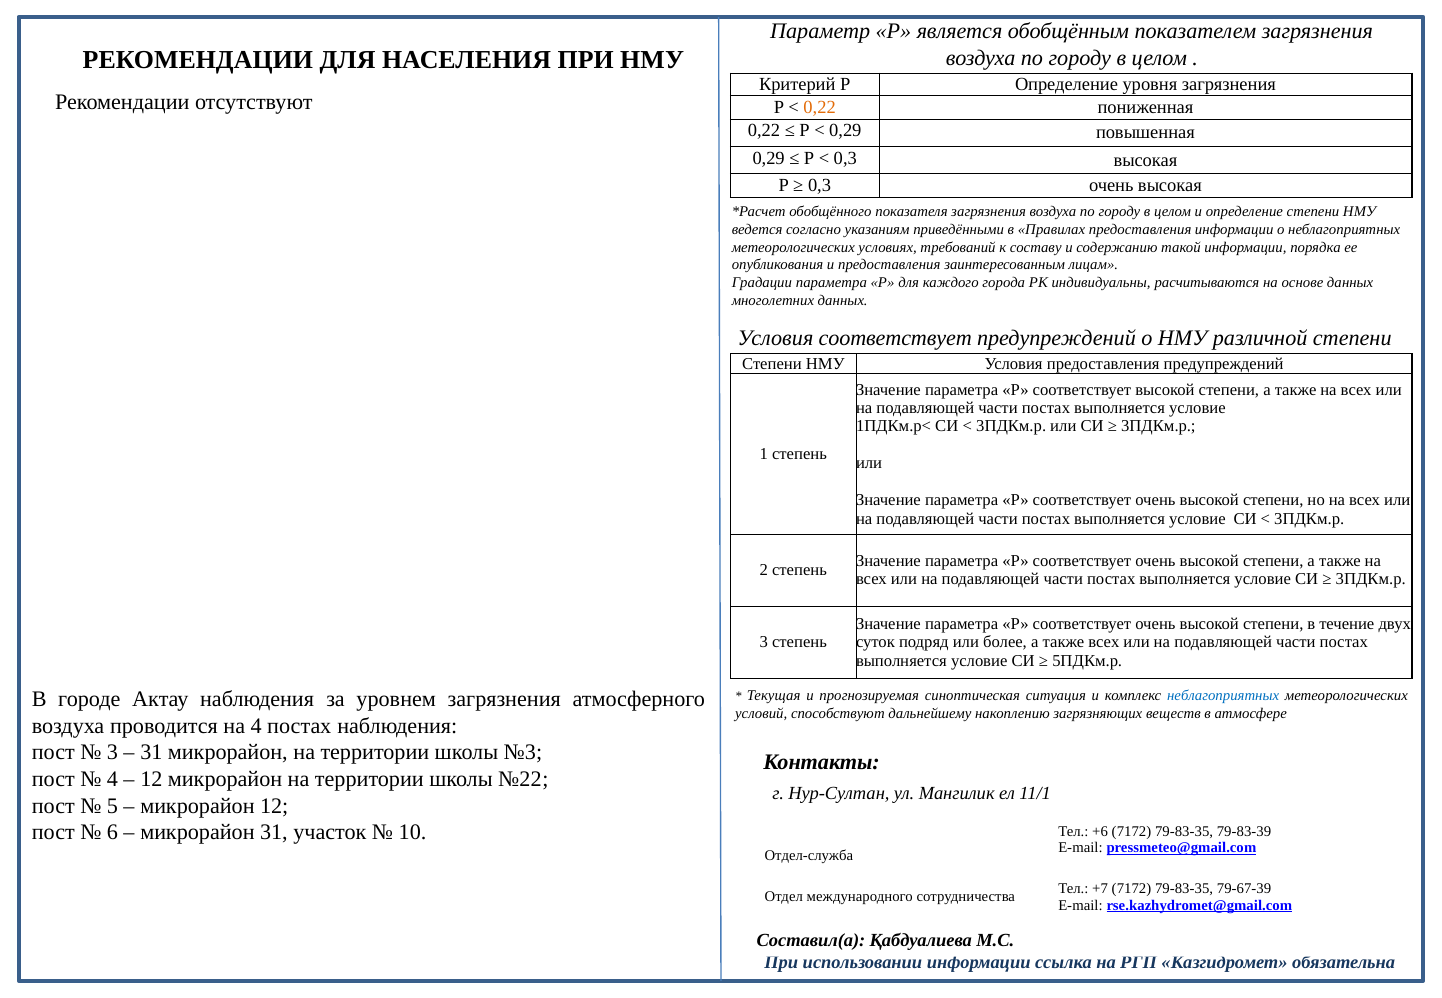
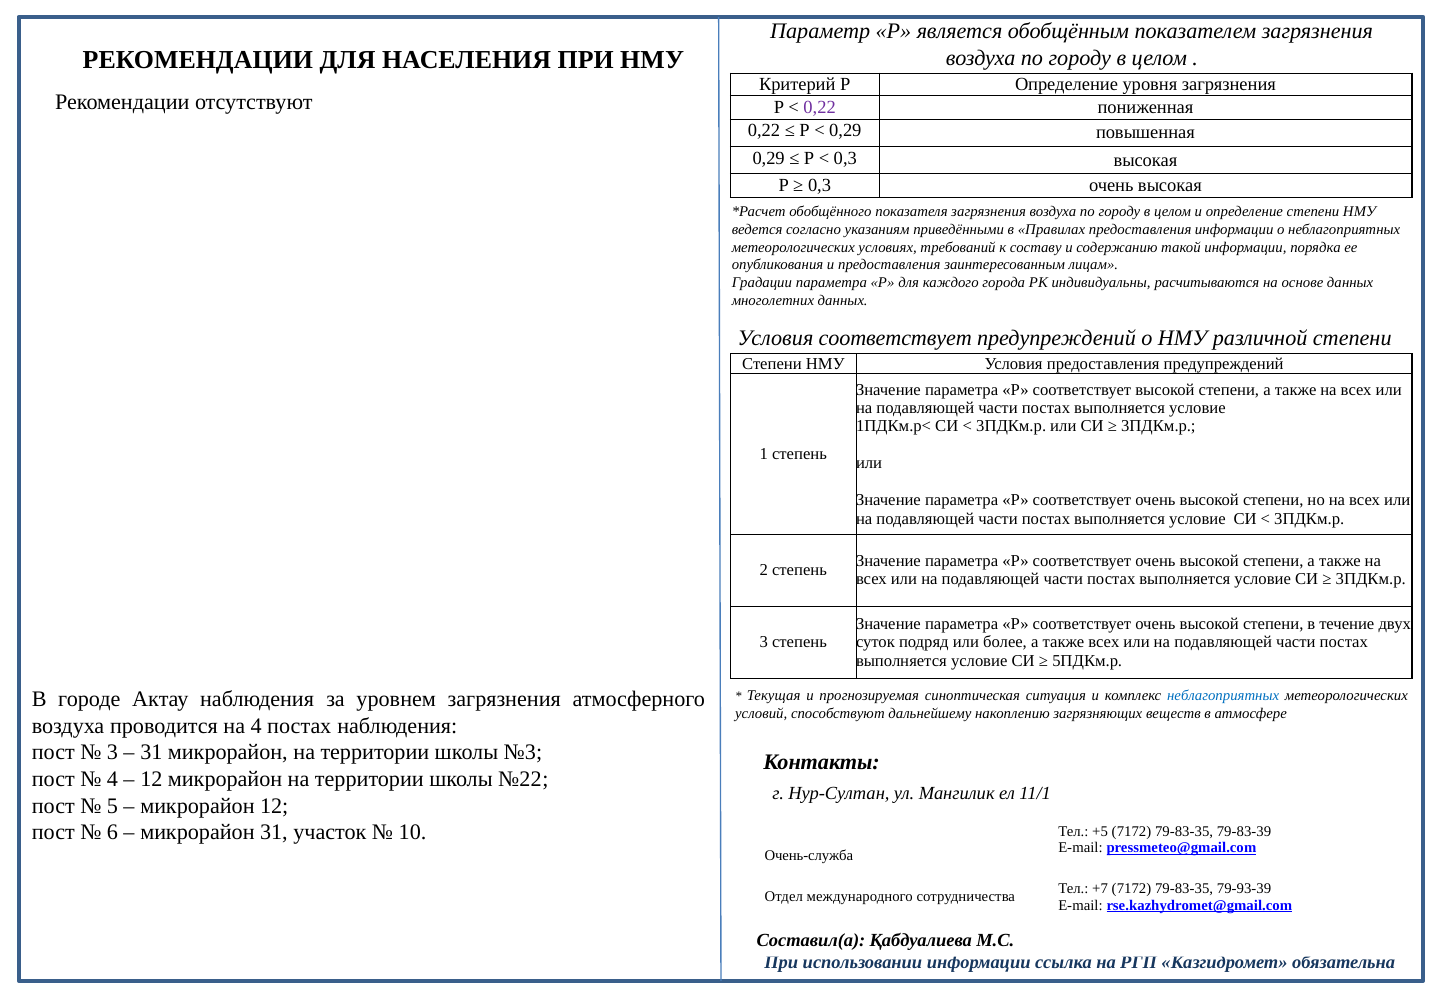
0,22 colour: orange -> purple (820, 107)
+6: +6 -> +5 (1100, 831)
Отдел-служба: Отдел-служба -> Очень-служба (809, 856)
79-67-39: 79-67-39 -> 79-93-39 (1244, 889)
